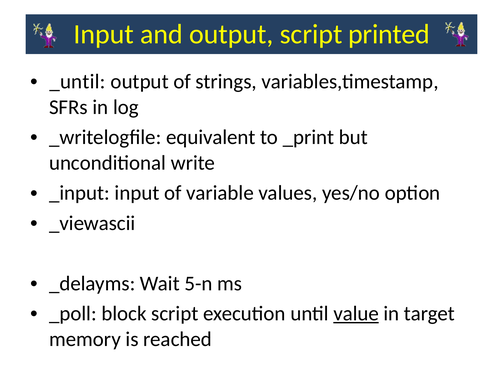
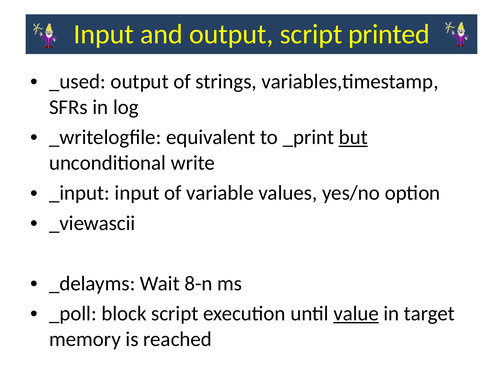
_until: _until -> _used (77, 81)
but underline: none -> present (353, 137)
5-n: 5-n -> 8-n (198, 283)
